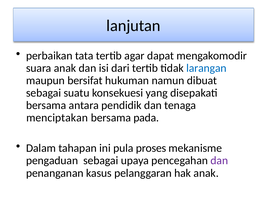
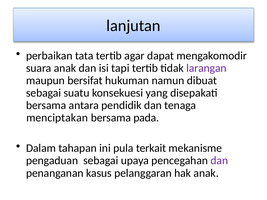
dari: dari -> tapi (120, 68)
larangan colour: blue -> purple (206, 68)
proses: proses -> terkait (151, 148)
